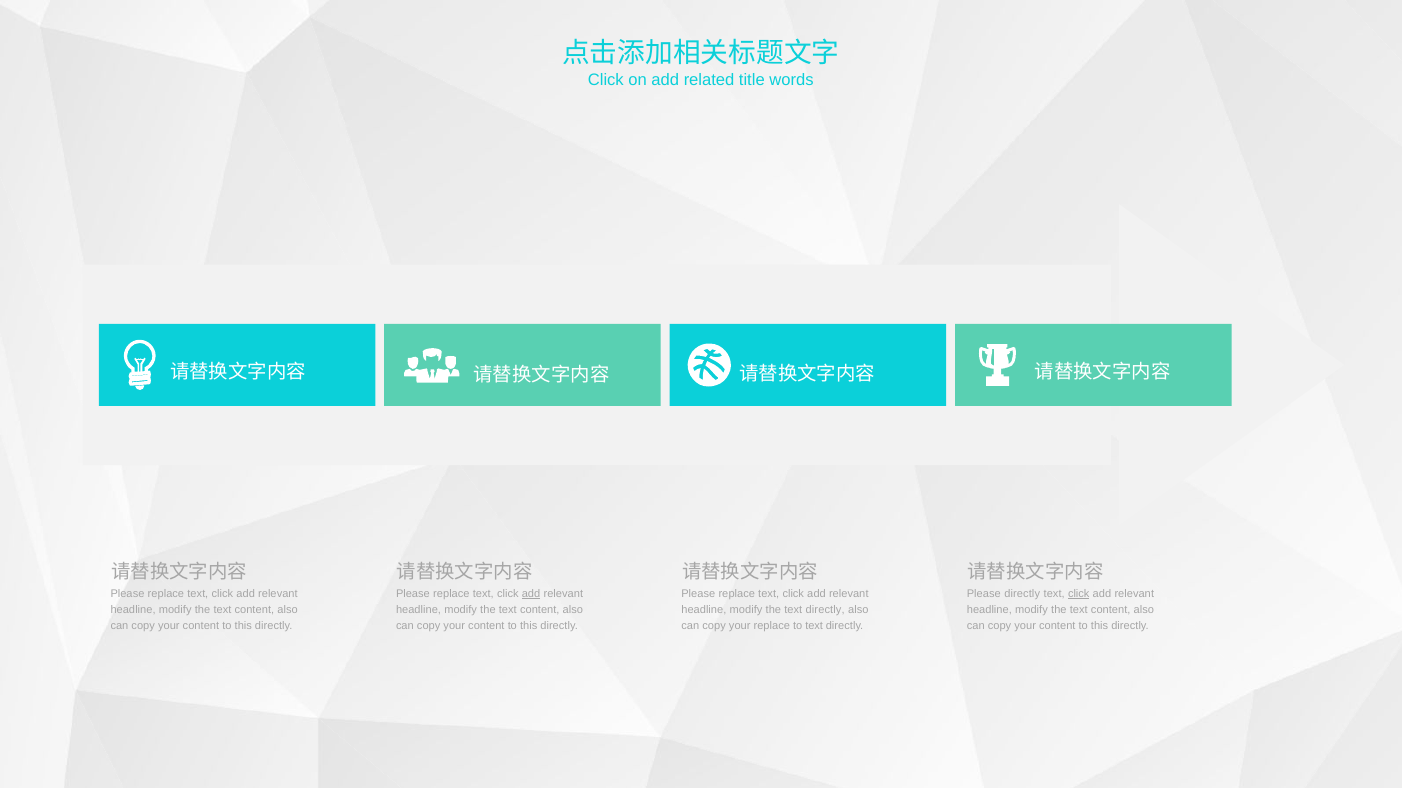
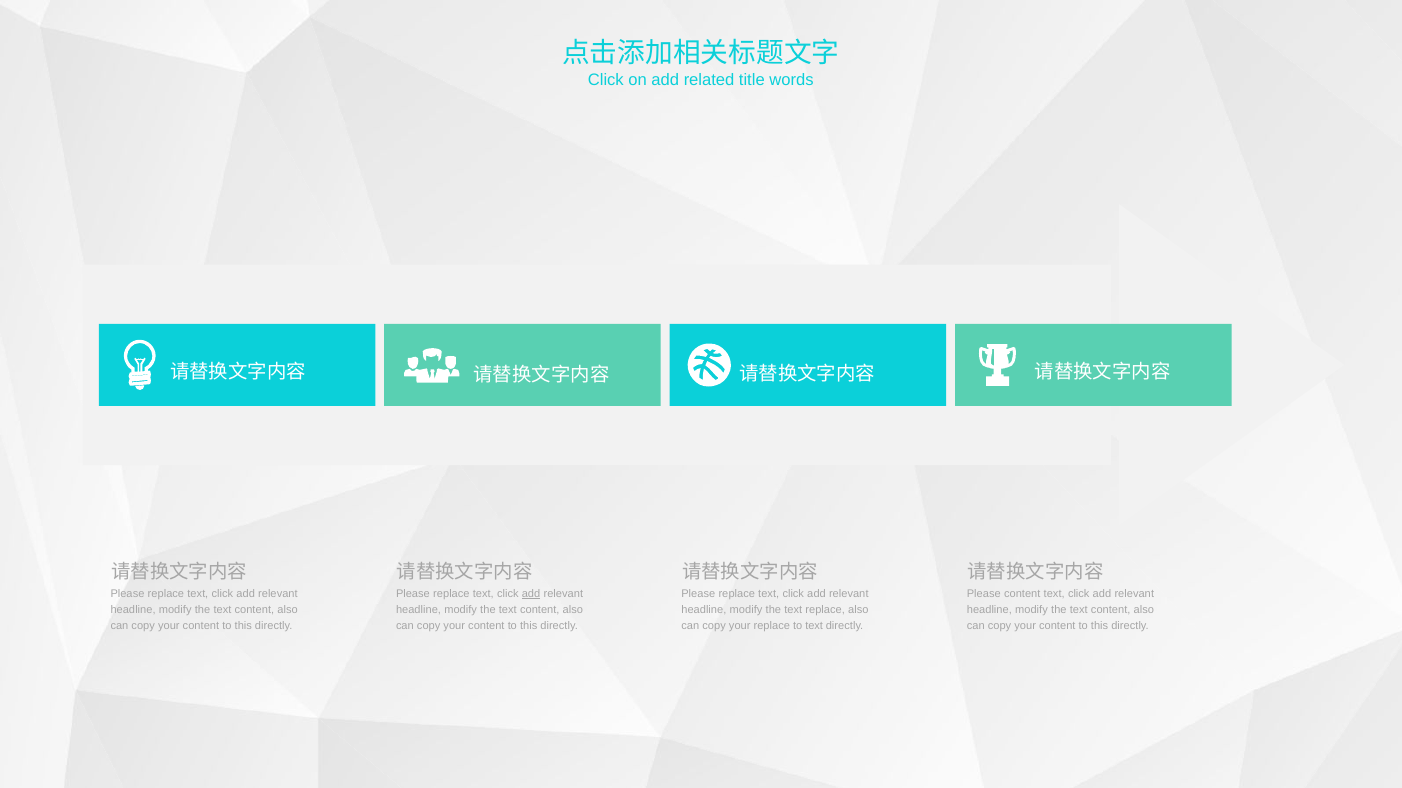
Please directly: directly -> content (1022, 594)
click underline: present -> none (1079, 594)
the text directly: directly -> replace (825, 610)
